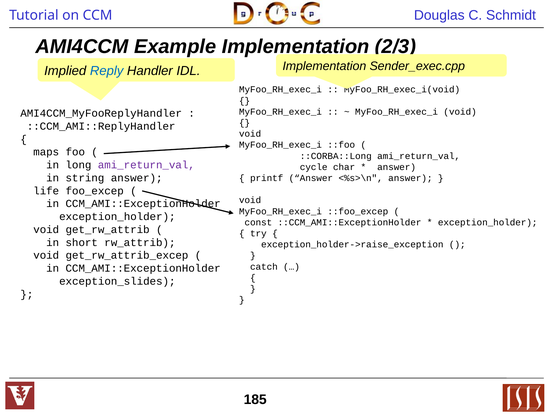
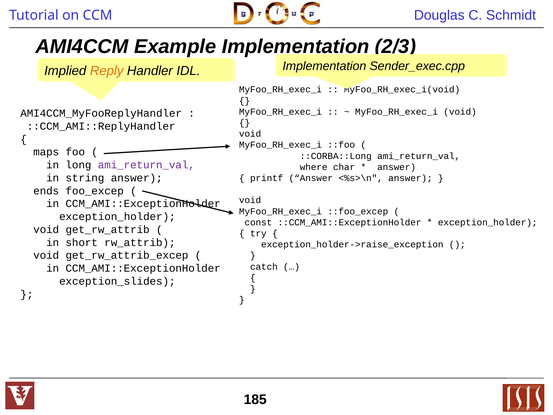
Reply colour: blue -> orange (107, 71)
cycle: cycle -> where (314, 167)
life: life -> ends (46, 191)
